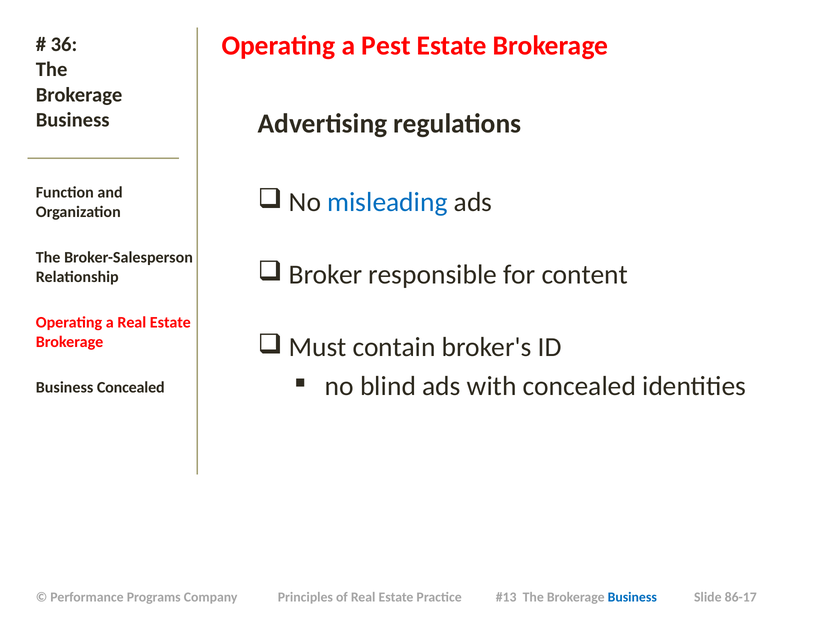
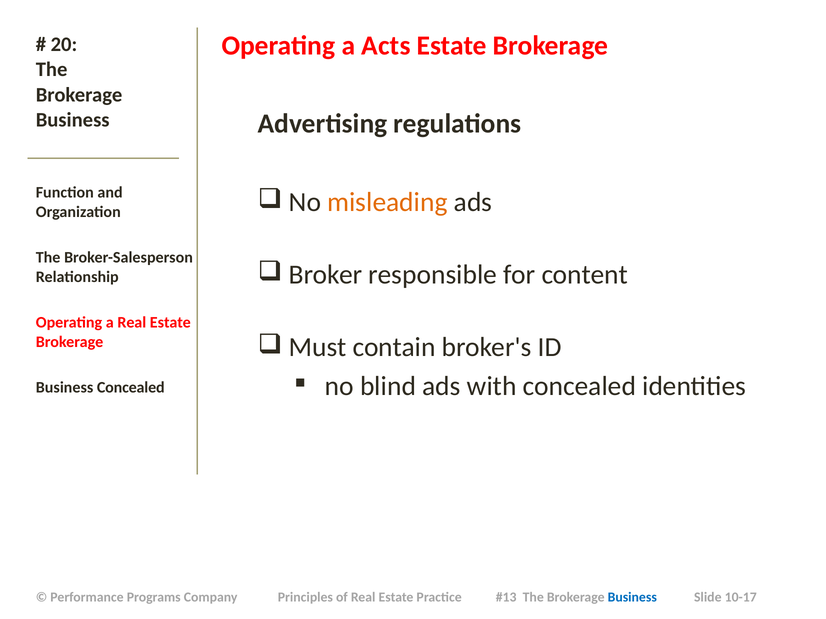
Pest: Pest -> Acts (386, 46)
36: 36 -> 20 (64, 45)
misleading colour: blue -> orange (387, 202)
86-17: 86-17 -> 10-17 (741, 598)
